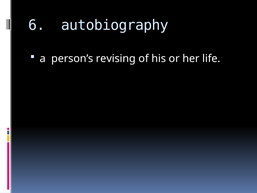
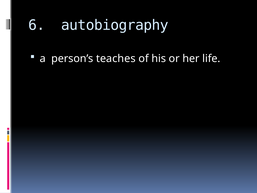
revising: revising -> teaches (116, 59)
